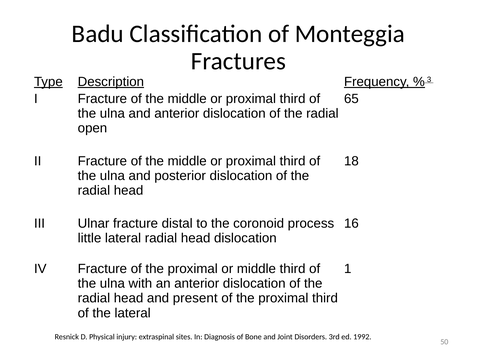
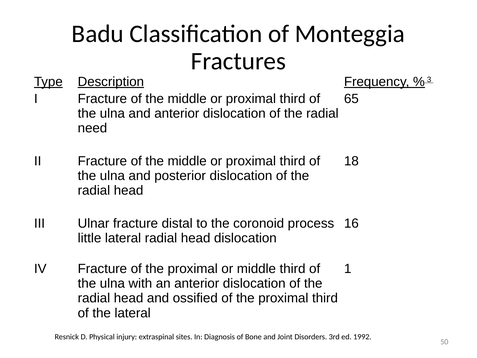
open: open -> need (92, 128)
present: present -> ossified (195, 298)
